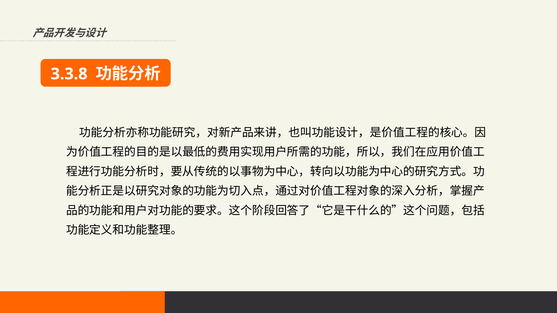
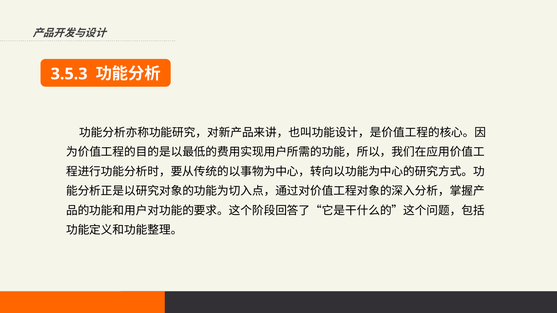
3.3.8: 3.3.8 -> 3.5.3 (69, 74)
